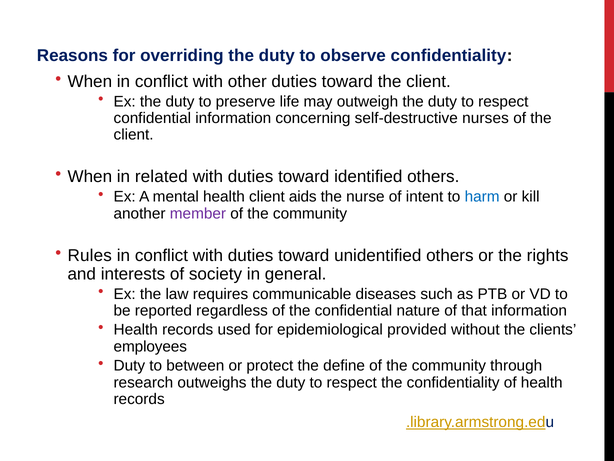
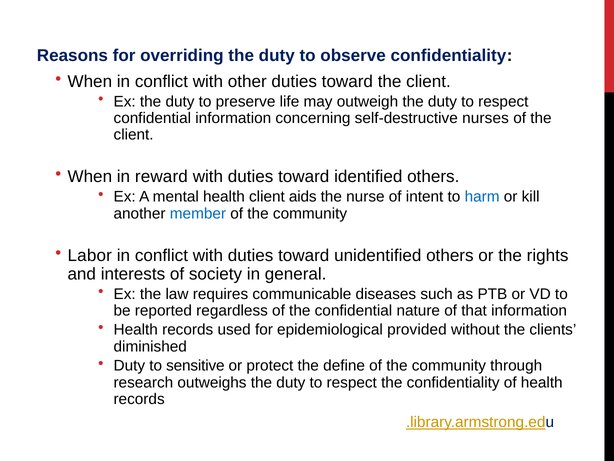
related: related -> reward (161, 177)
member colour: purple -> blue (198, 213)
Rules: Rules -> Labor (90, 255)
employees: employees -> diminished (150, 346)
between: between -> sensitive (195, 365)
